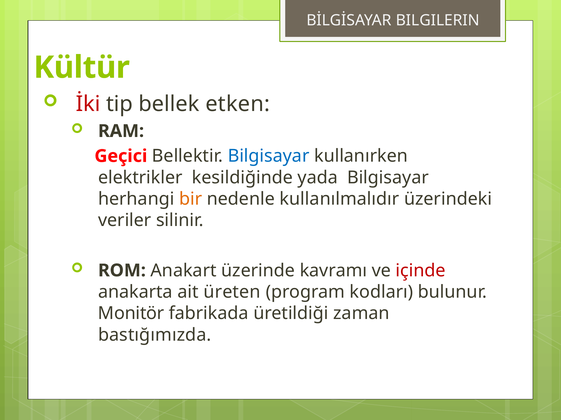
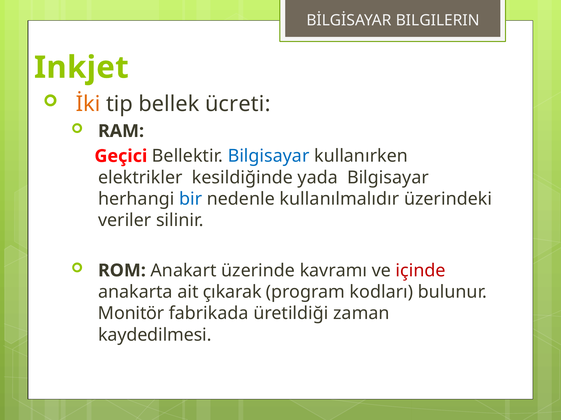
Kültür: Kültür -> Inkjet (81, 68)
İki colour: red -> orange (88, 104)
etken: etken -> ücreti (238, 104)
bir colour: orange -> blue (191, 199)
üreten: üreten -> çıkarak (232, 292)
bastığımızda: bastığımızda -> kaydedilmesi (155, 335)
